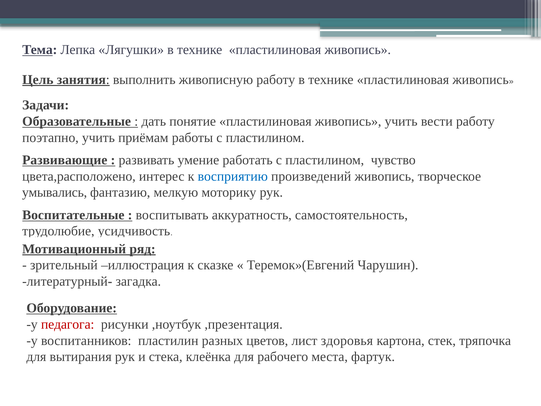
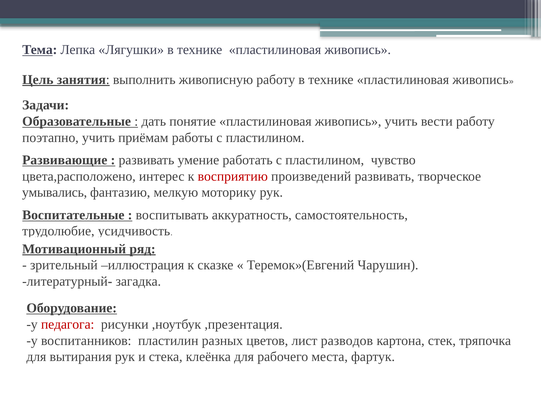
восприятию colour: blue -> red (233, 176)
произведений живопись: живопись -> развивать (384, 176)
здоровья: здоровья -> разводов (347, 340)
